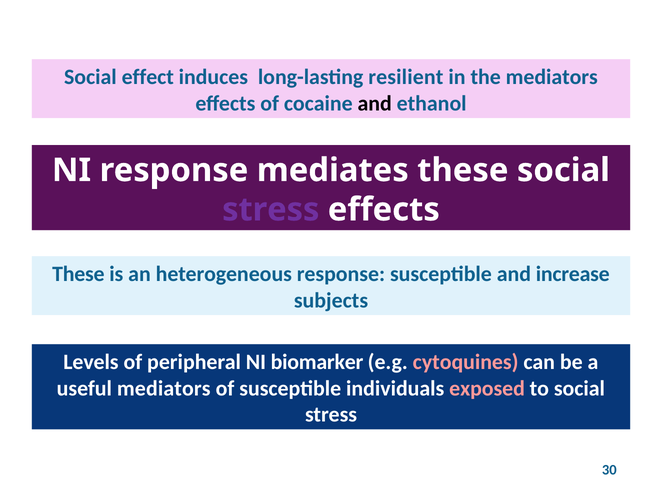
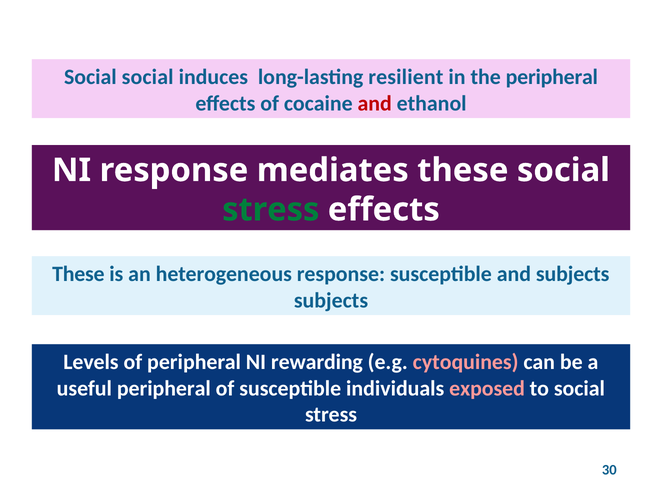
Social effect: effect -> social (148, 77)
the mediators: mediators -> peripheral (552, 77)
and colour: black -> red (375, 103)
stress colour: purple -> green (271, 210)
and increase: increase -> subjects (573, 274)
biomarker: biomarker -> rewarding (317, 362)
useful mediators: mediators -> peripheral (164, 388)
